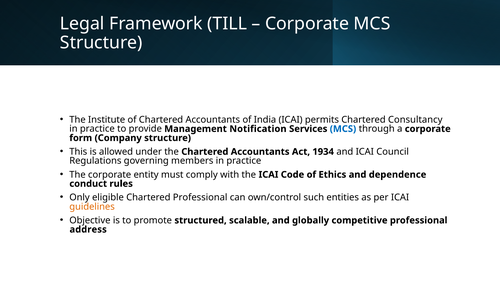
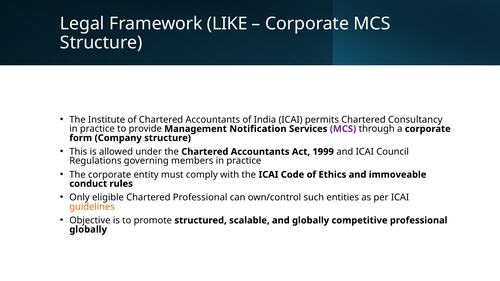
TILL: TILL -> LIKE (227, 24)
MCS colour: blue -> purple (343, 129)
1934: 1934 -> 1999 (323, 152)
dependence: dependence -> immoveable (398, 175)
address: address -> globally (88, 230)
